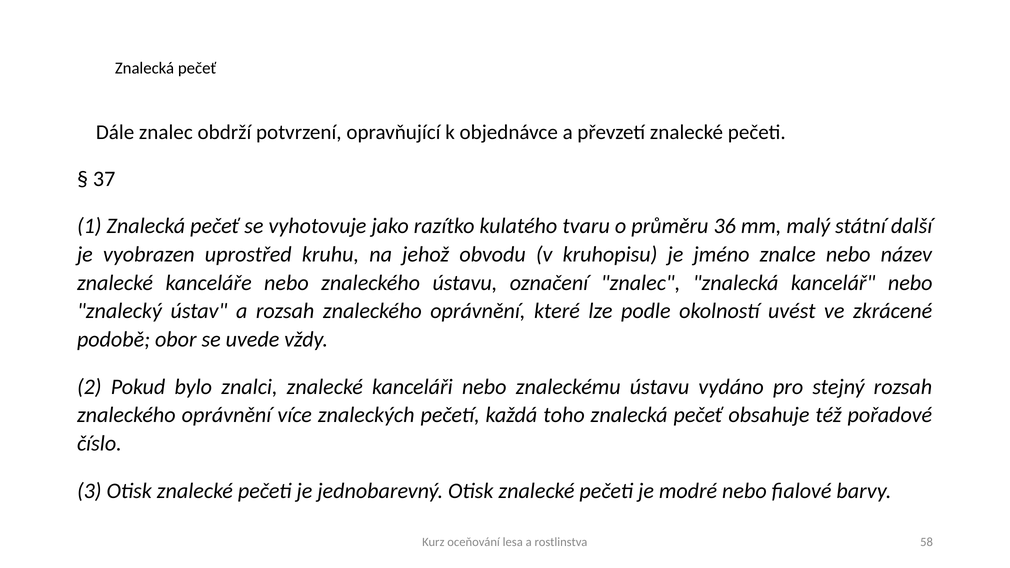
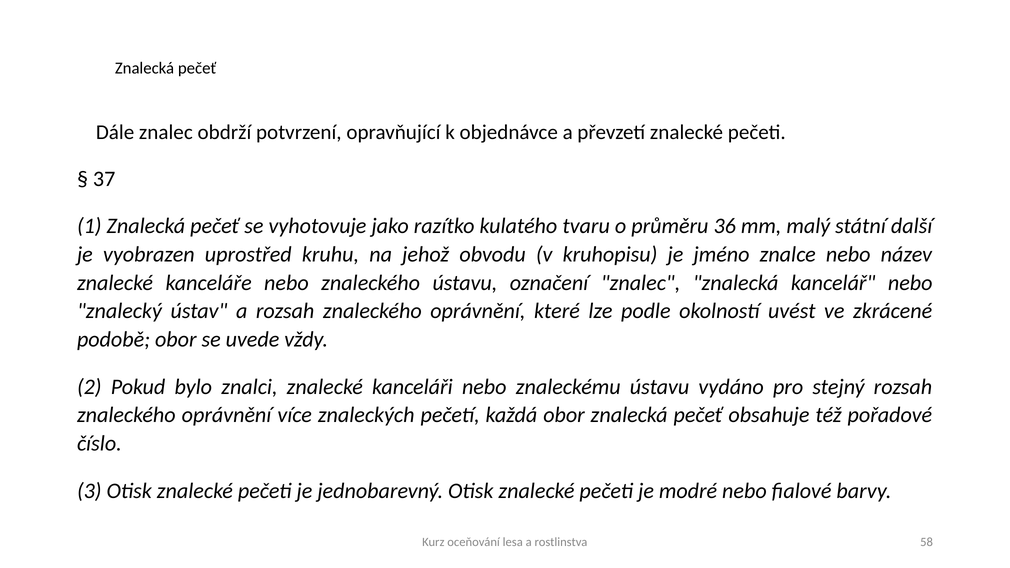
každá toho: toho -> obor (564, 415)
